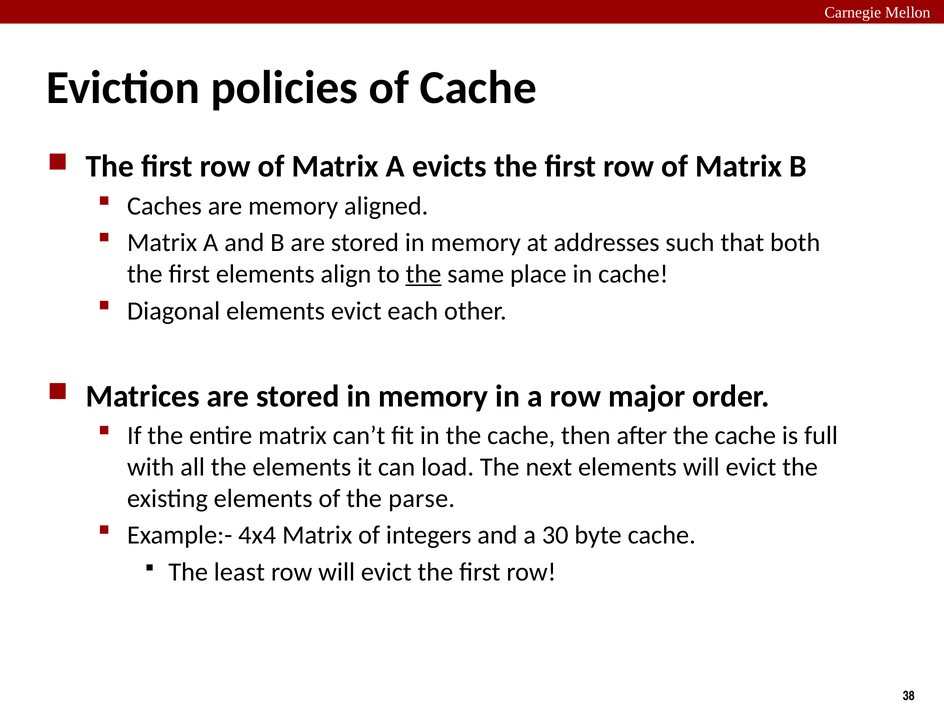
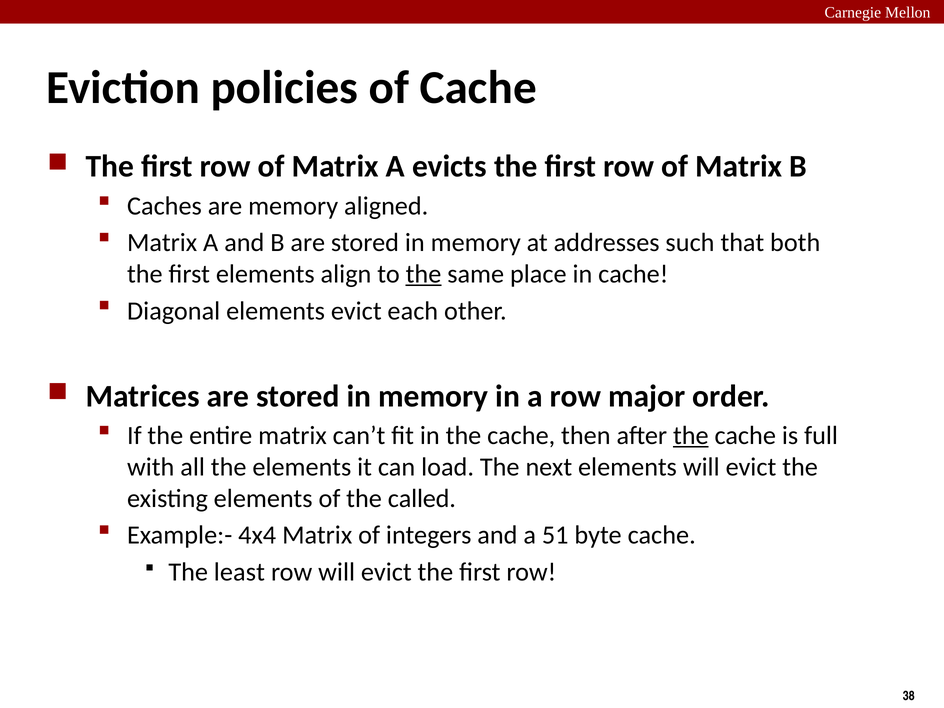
the underline: none -> present (691, 436)
parse: parse -> called (422, 499)
30: 30 -> 51 (555, 535)
